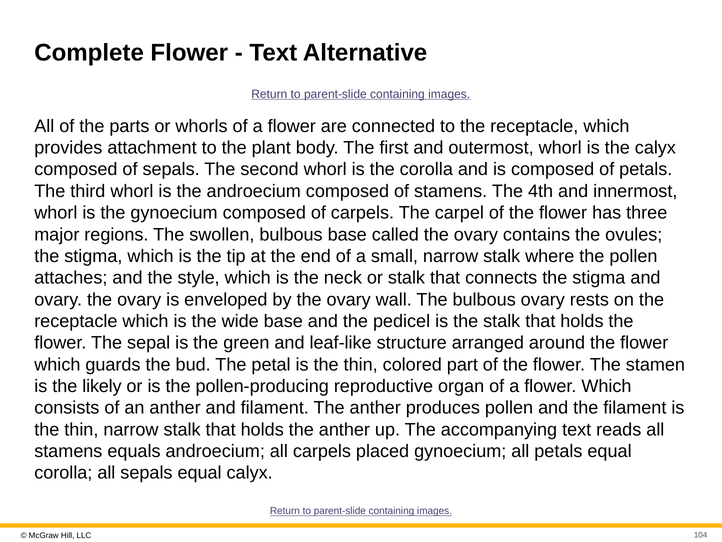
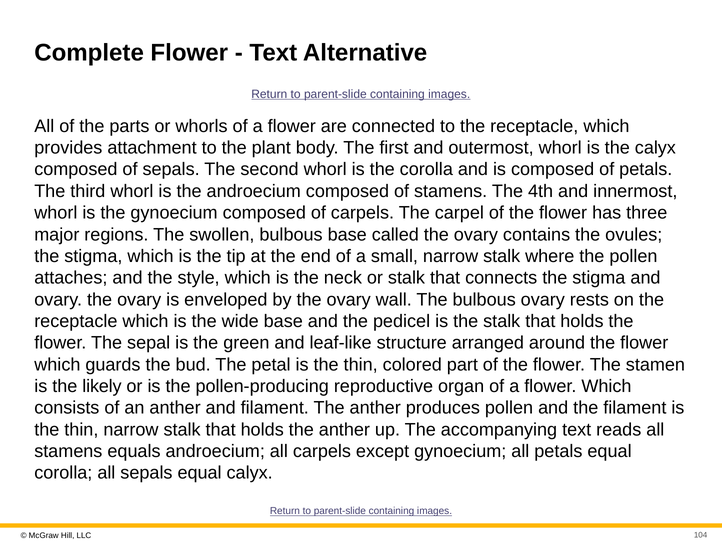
placed: placed -> except (383, 451)
